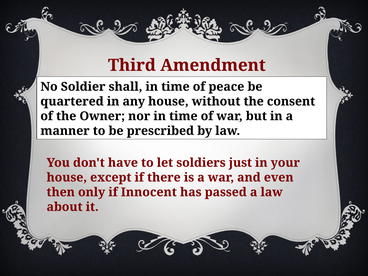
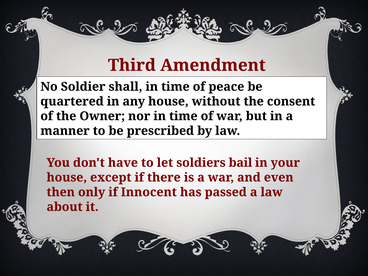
just: just -> bail (240, 163)
